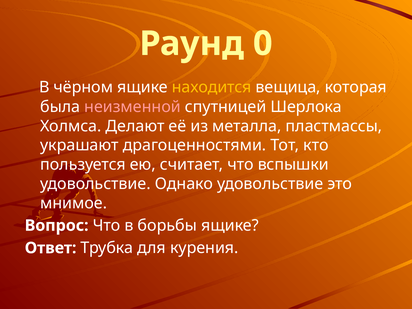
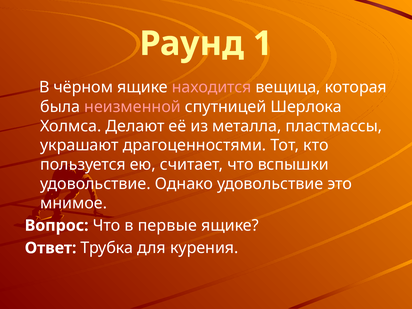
0: 0 -> 1 (263, 44)
находится colour: yellow -> pink (212, 87)
борьбы: борьбы -> первые (167, 226)
